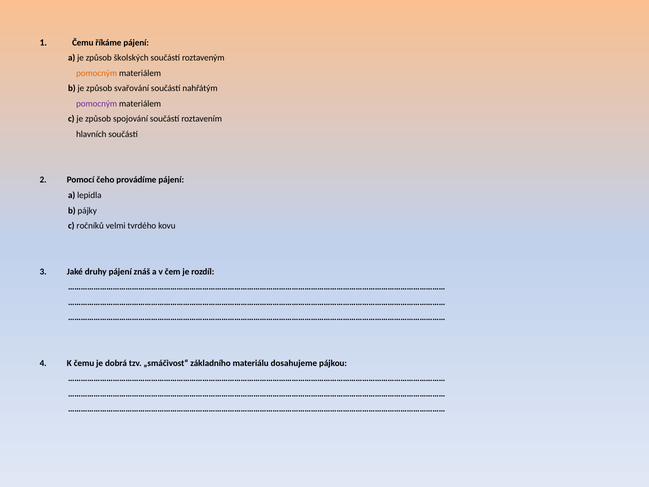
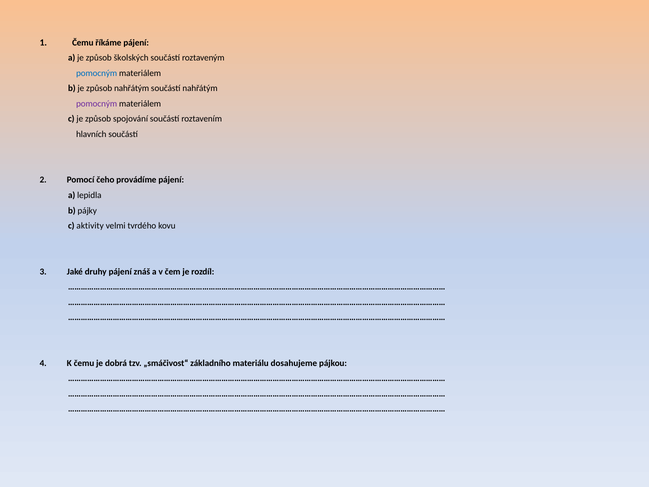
pomocným colour: orange -> blue (97, 73)
způsob svařování: svařování -> nahřátým (132, 88)
ročníků: ročníků -> aktivity (90, 226)
